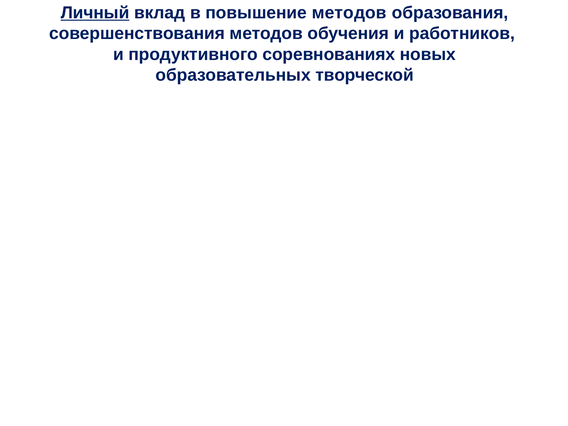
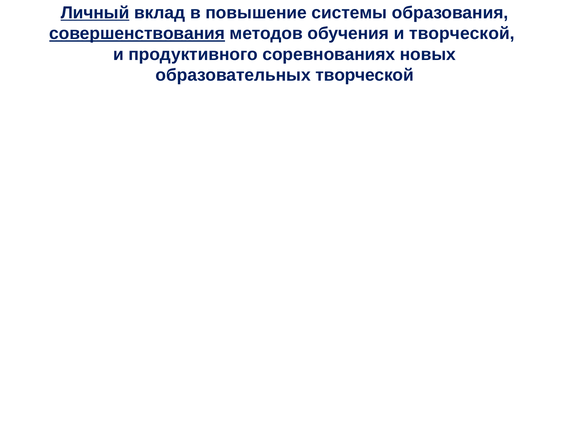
повышение методов: методов -> системы (349, 13)
совершенствования underline: none -> present (137, 34)
и работников: работников -> творческой (462, 34)
